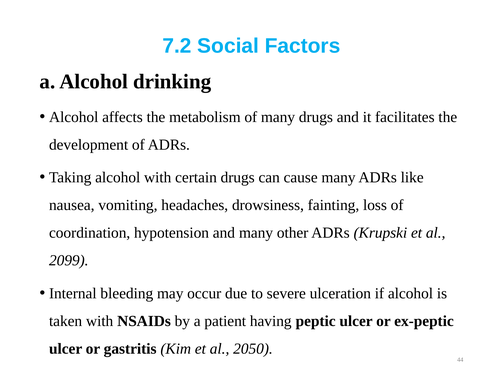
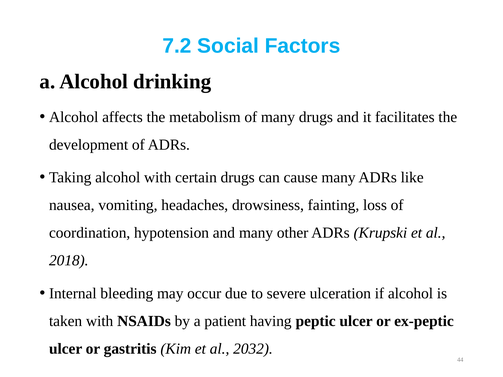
2099: 2099 -> 2018 (69, 261)
2050: 2050 -> 2032 (253, 349)
